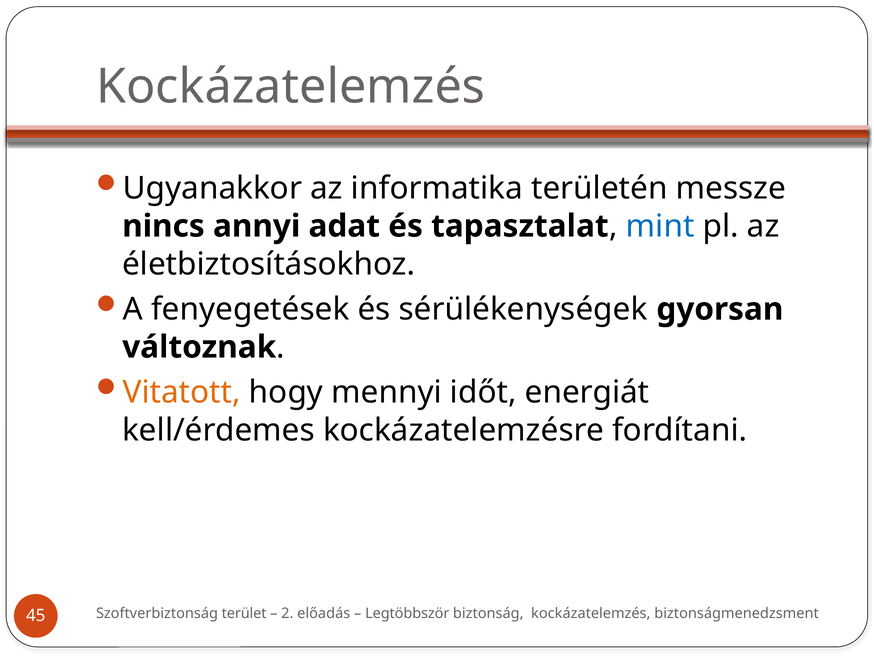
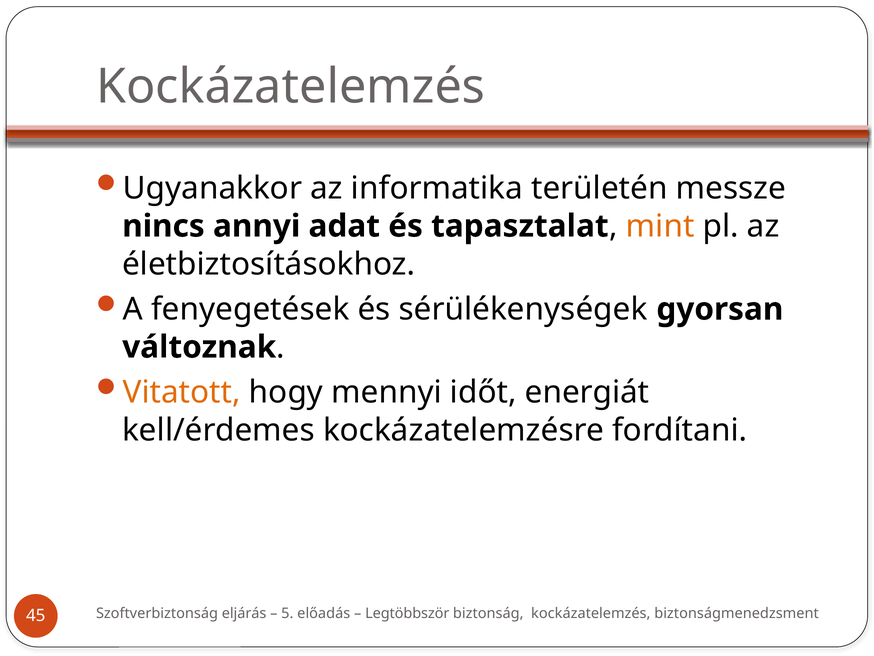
mint colour: blue -> orange (660, 226)
terület: terület -> eljárás (244, 613)
2: 2 -> 5 (287, 613)
